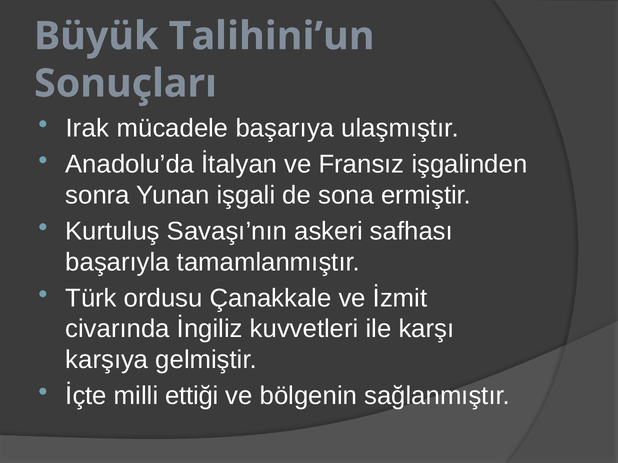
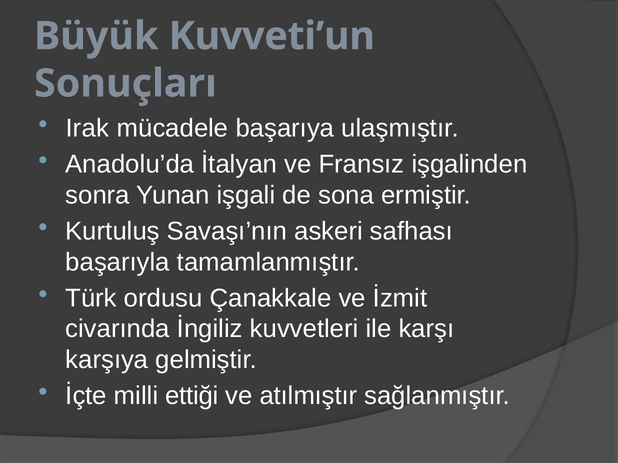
Talihini’un: Talihini’un -> Kuvveti’un (272, 36)
bölgenin: bölgenin -> atılmıştır (308, 396)
